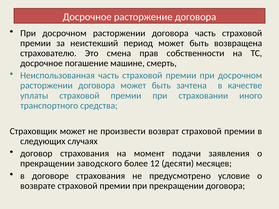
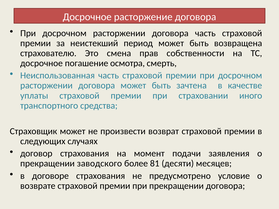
машине: машине -> осмотра (128, 63)
12: 12 -> 81 (155, 164)
